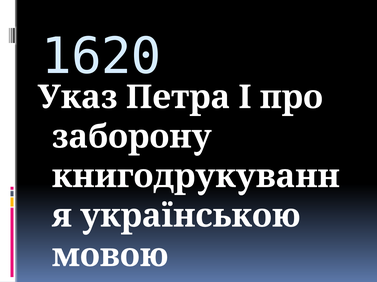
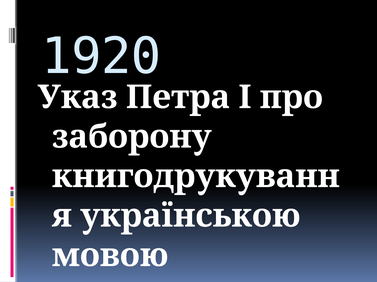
1620: 1620 -> 1920 (101, 57)
